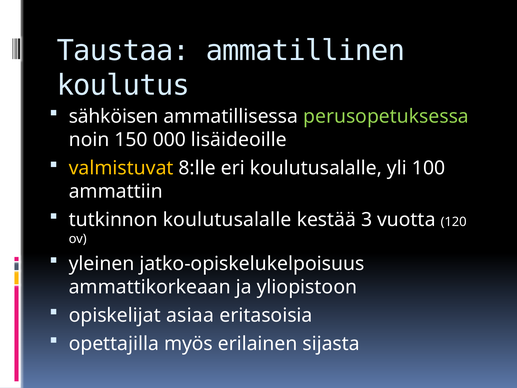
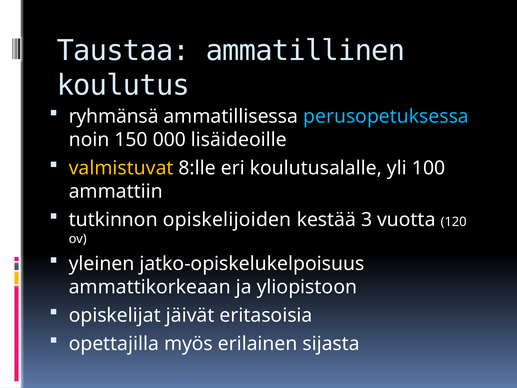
sähköisen: sähköisen -> ryhmänsä (114, 117)
perusopetuksessa colour: light green -> light blue (386, 117)
tutkinnon koulutusalalle: koulutusalalle -> opiskelijoiden (227, 220)
asiaa: asiaa -> jäivät (190, 315)
